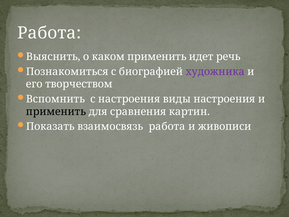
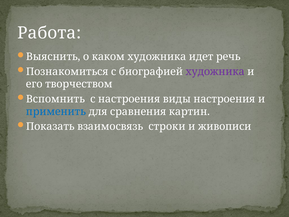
каком применить: применить -> художника (157, 57)
применить colour: black -> blue (56, 111)
взаимосвязь работа: работа -> строки (167, 126)
